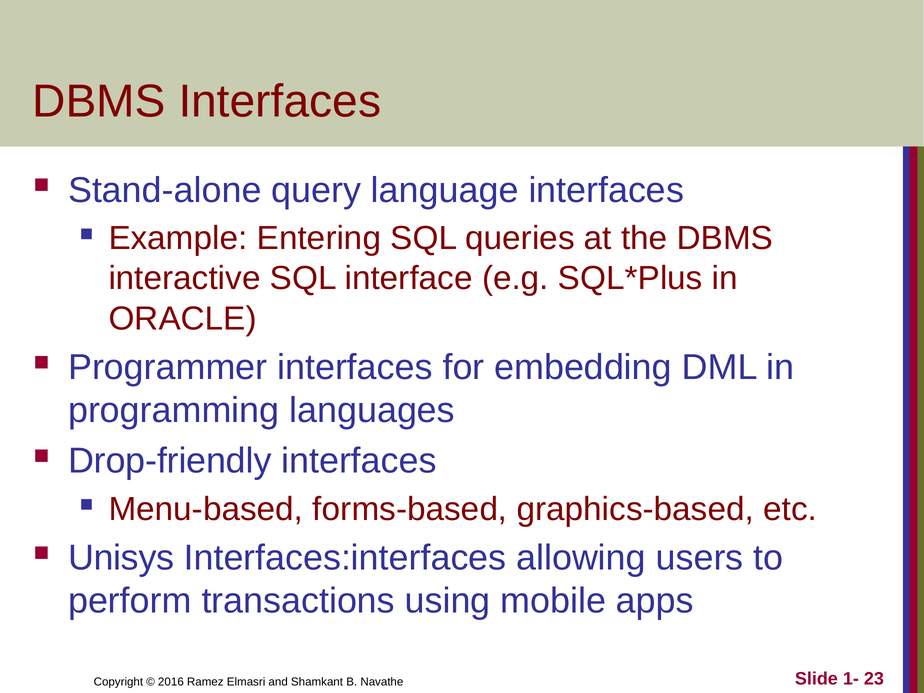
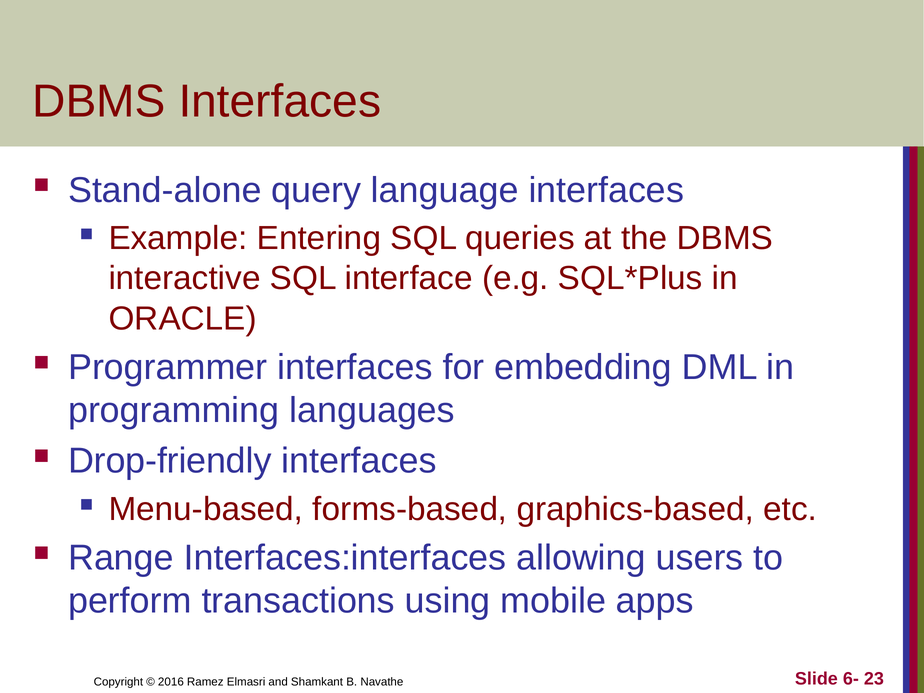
Unisys: Unisys -> Range (121, 558)
1-: 1- -> 6- (851, 679)
